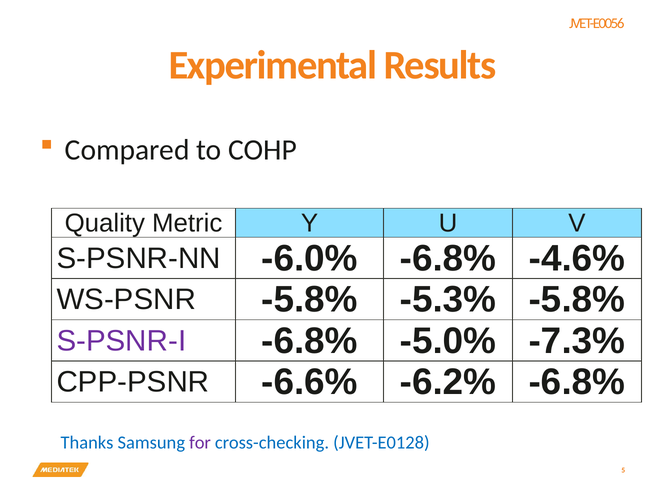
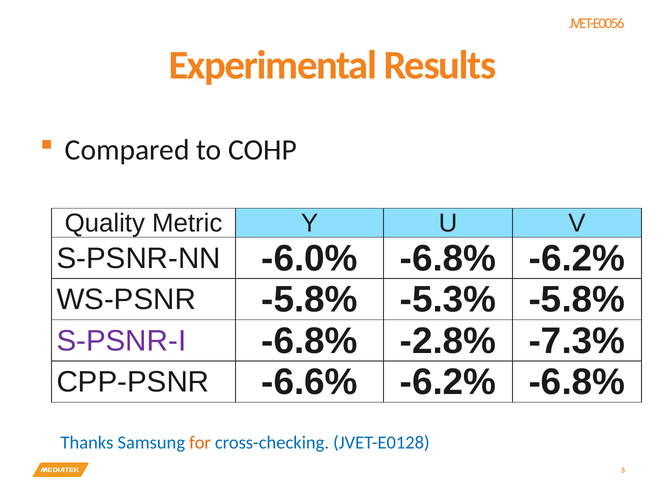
-6.8% -4.6%: -4.6% -> -6.2% (577, 258)
-5.0%: -5.0% -> -2.8% (448, 341)
for colour: purple -> orange (200, 442)
